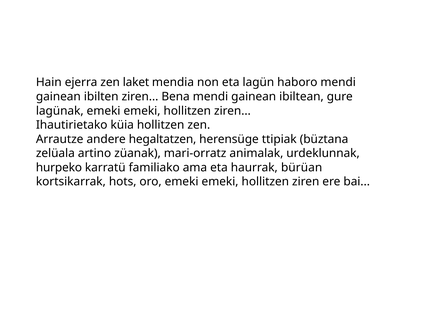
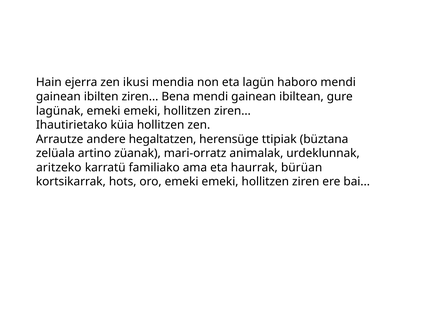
laket: laket -> ikusi (136, 82)
hurpeko: hurpeko -> aritzeko (59, 167)
